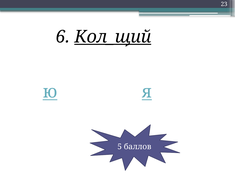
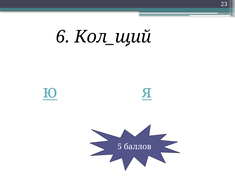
Кол_щий underline: present -> none (113, 37)
